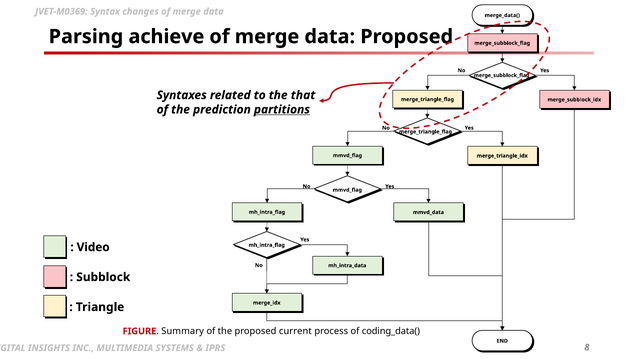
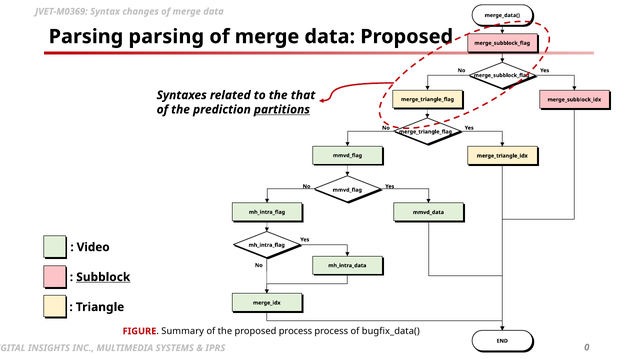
Parsing achieve: achieve -> parsing (166, 37)
Subblock underline: none -> present (103, 277)
proposed current: current -> process (295, 331)
coding_data(: coding_data( -> bugfix_data( (391, 331)
8: 8 -> 0 (587, 347)
